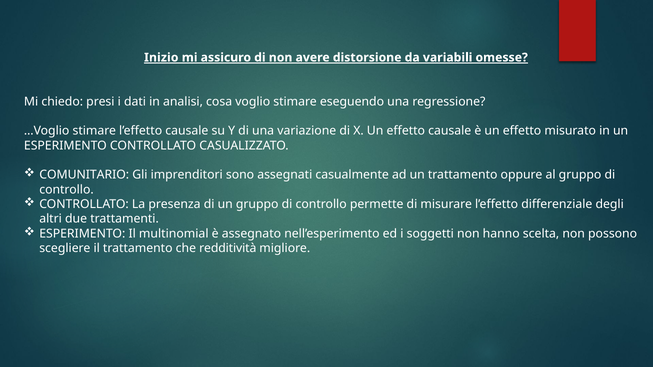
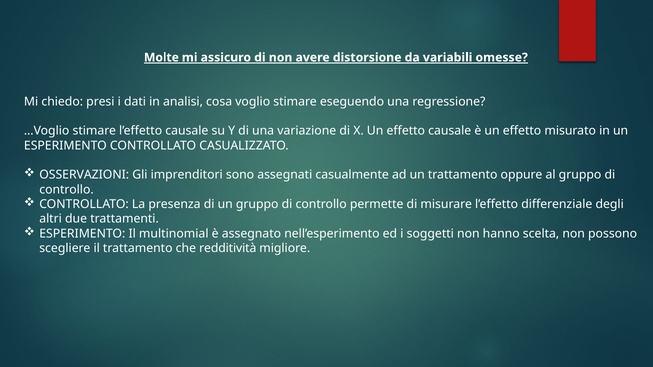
Inizio: Inizio -> Molte (161, 58)
COMUNITARIO: COMUNITARIO -> OSSERVAZIONI (84, 175)
